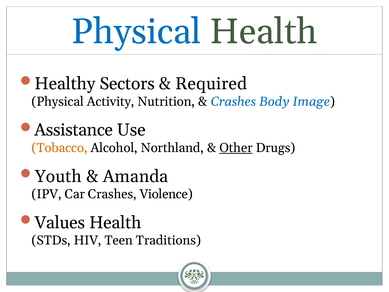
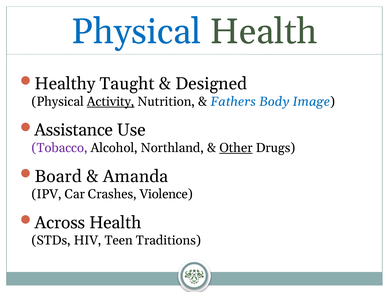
Sectors: Sectors -> Taught (127, 84)
Required: Required -> Designed (211, 84)
Activity underline: none -> present (111, 101)
Crashes: Crashes -> Fathers (233, 101)
Tobacco colour: orange -> purple (60, 148)
Youth: Youth -> Board (58, 176)
Values: Values -> Across (60, 222)
